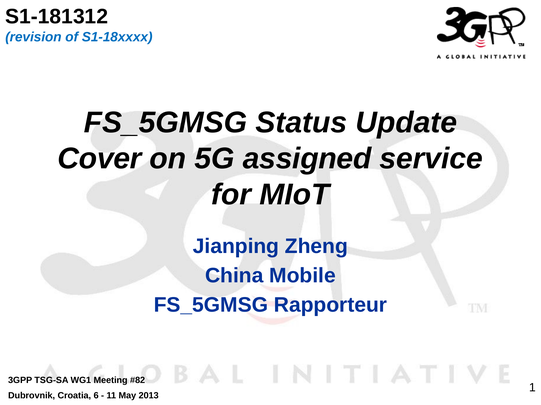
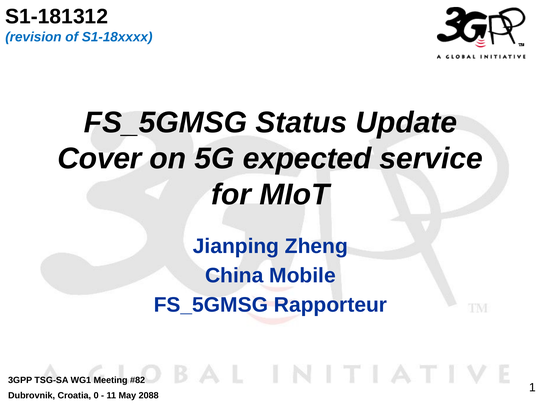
assigned: assigned -> expected (307, 159)
6: 6 -> 0 (96, 396)
2013: 2013 -> 2088 (149, 396)
